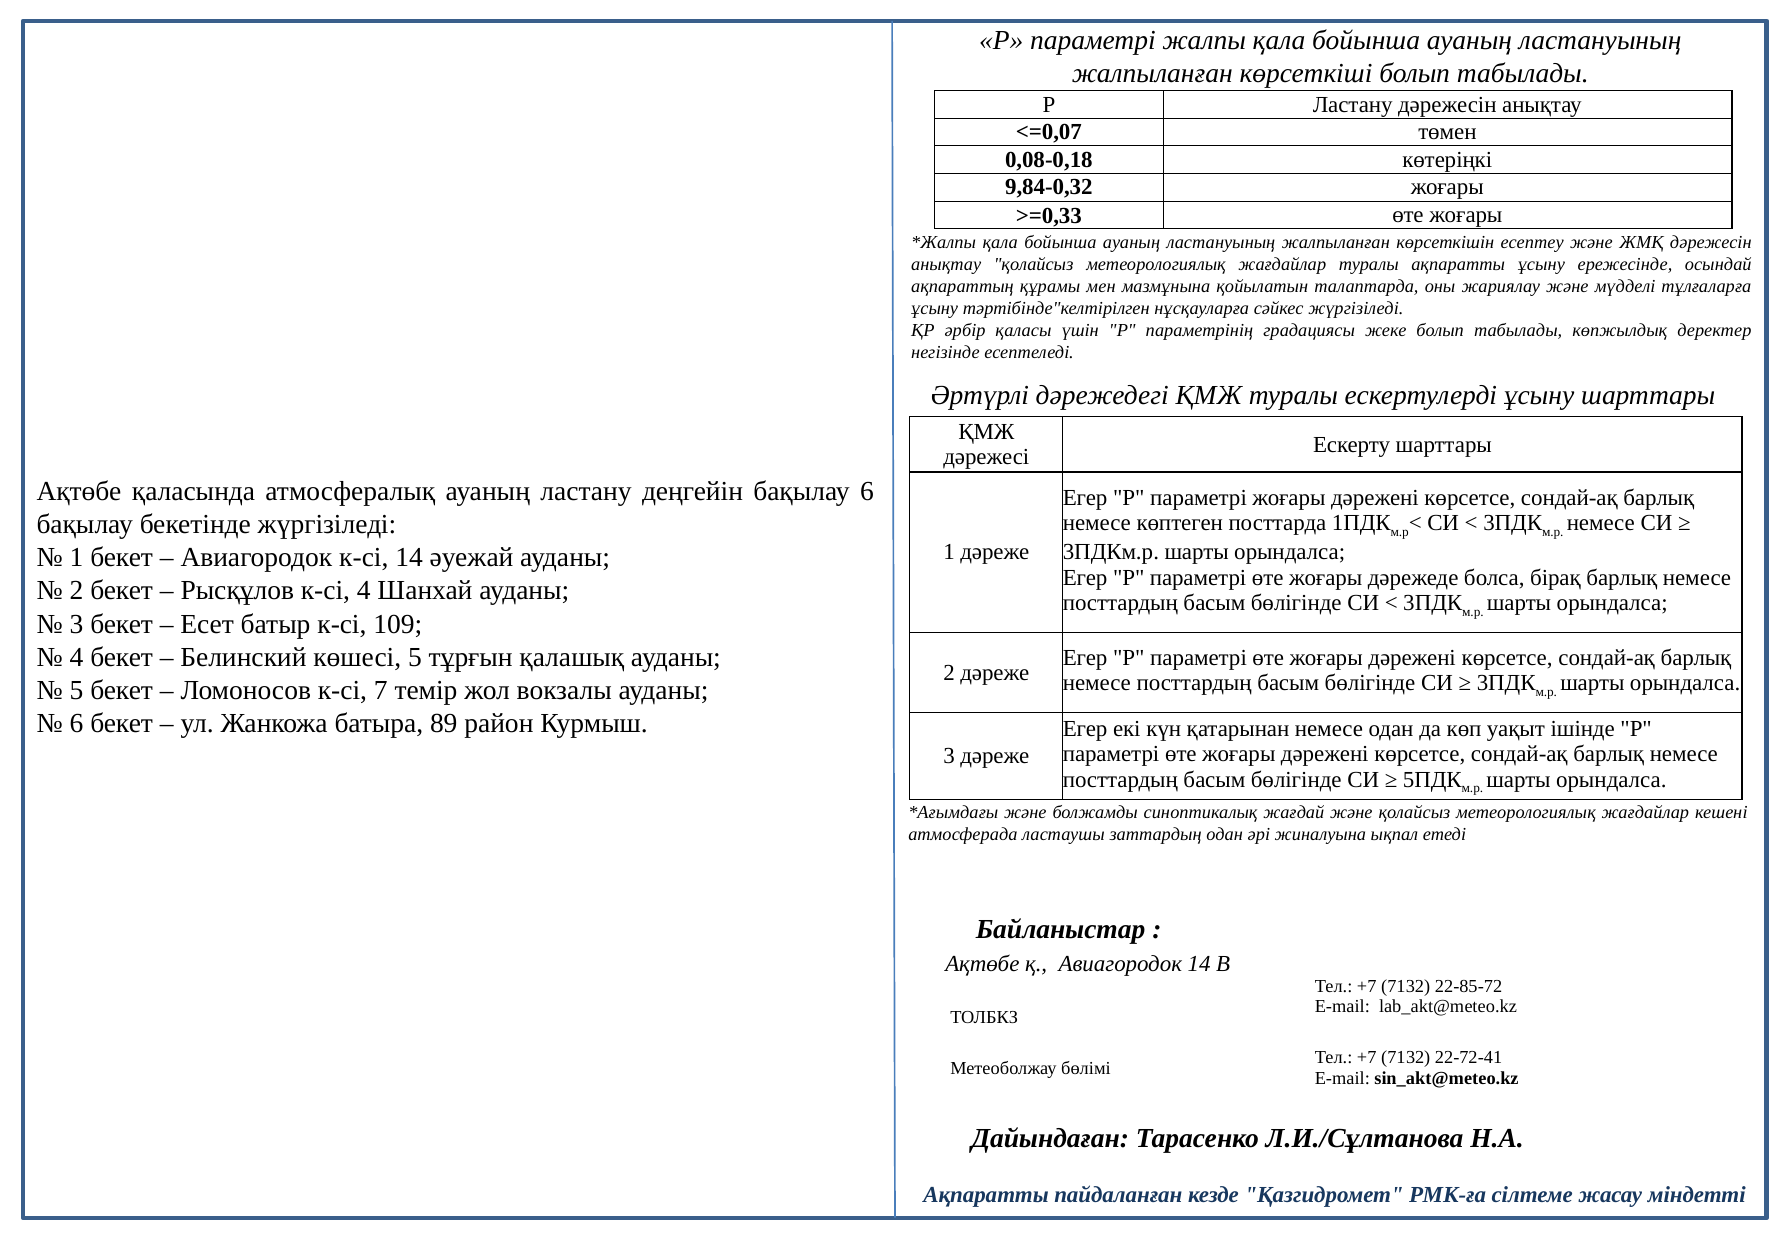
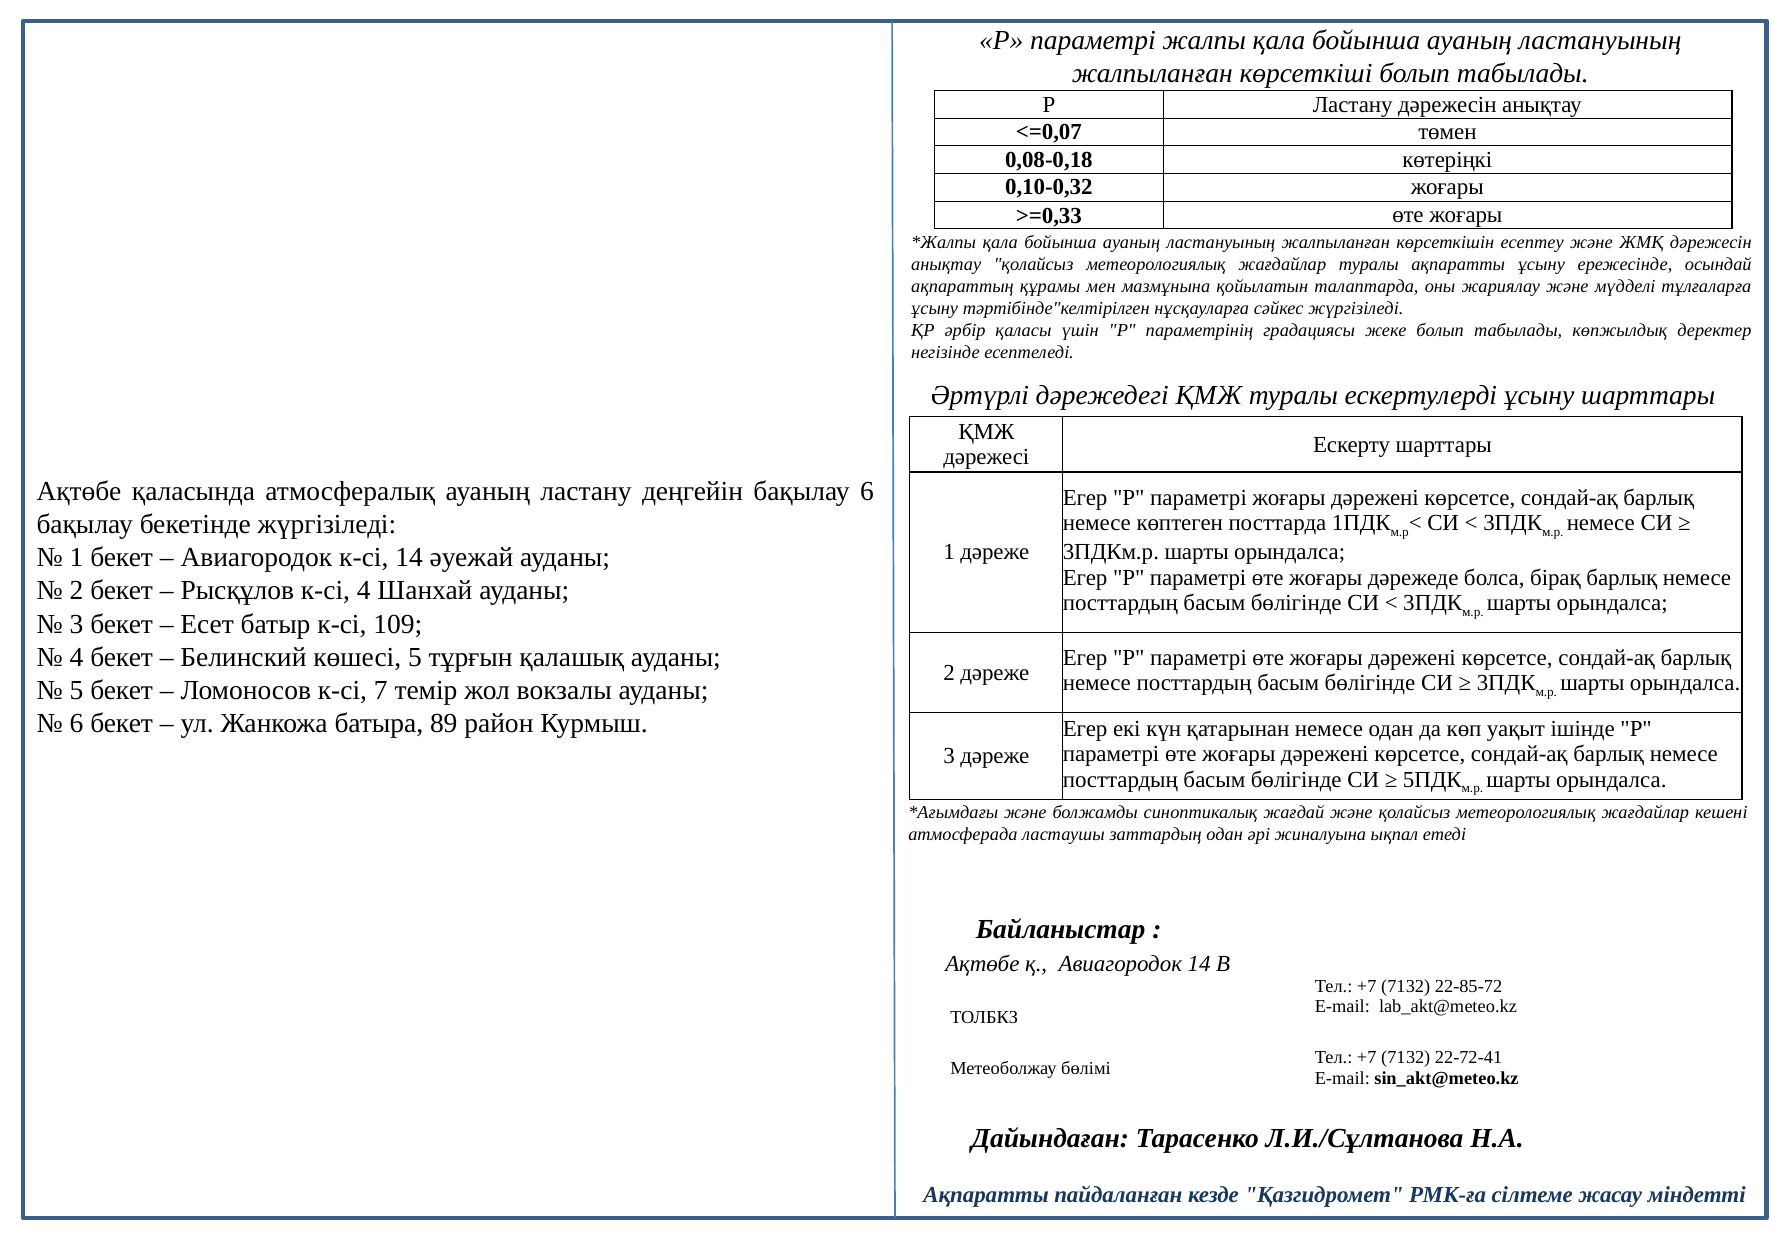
9,84-0,32: 9,84-0,32 -> 0,10-0,32 (1049, 187)
